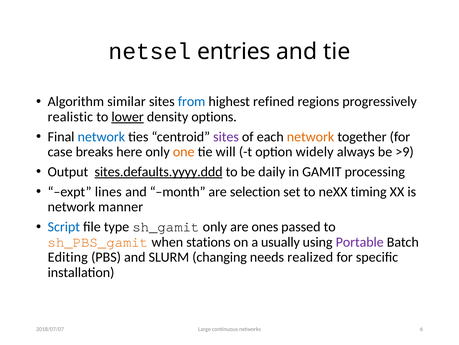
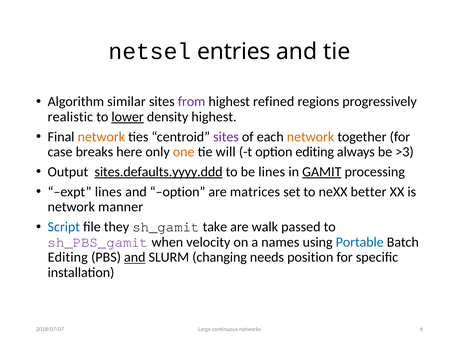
from colour: blue -> purple (192, 101)
density options: options -> highest (214, 117)
network colour: blue -> orange (101, 136)
option widely: widely -> editing (315, 152)
>9: >9 -> >3 (405, 152)
be daily: daily -> lines (272, 171)
GAMIT underline: none -> present (322, 171)
and month: month -> option (178, 191)
selection: selection -> matrices (255, 191)
timing: timing -> better (369, 191)
type: type -> they (117, 226)
sh_gamit only: only -> take (215, 226)
ones: ones -> walk (265, 226)
sh_PBS_gamit colour: orange -> purple (98, 242)
stations: stations -> velocity (208, 242)
usually: usually -> names (280, 242)
Portable colour: purple -> blue (360, 242)
and underline: none -> present (135, 257)
realized: realized -> position (310, 257)
